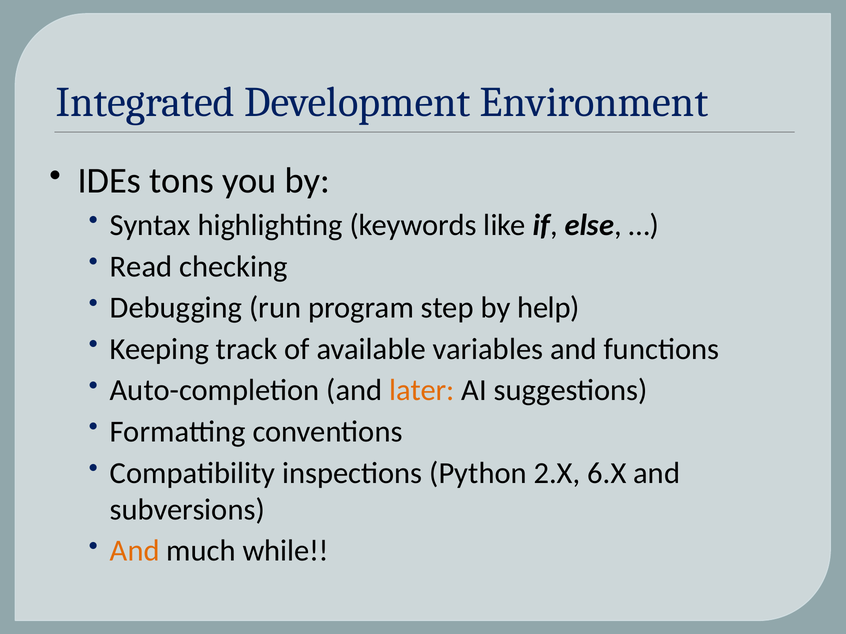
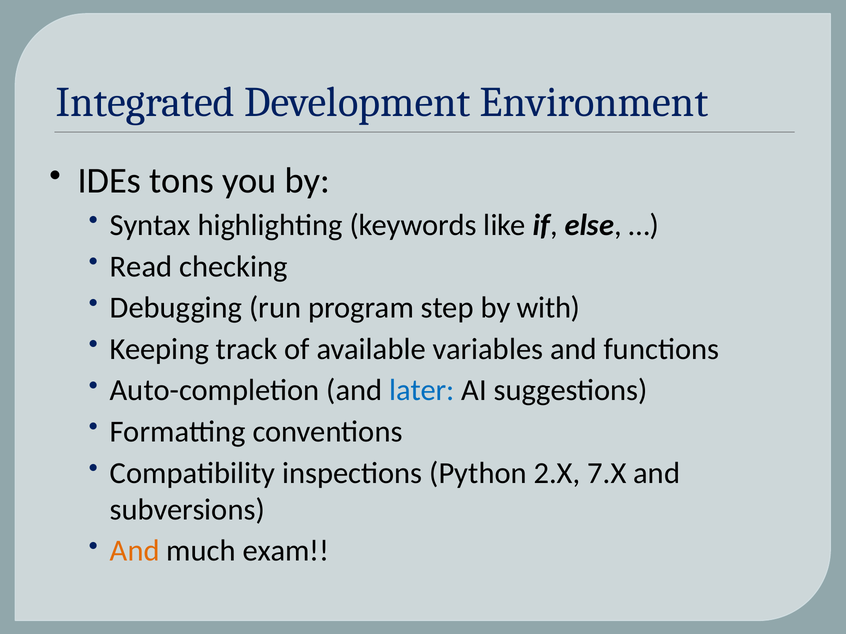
help: help -> with (548, 308)
later colour: orange -> blue (422, 391)
6.X: 6.X -> 7.X (607, 473)
while: while -> exam (286, 551)
